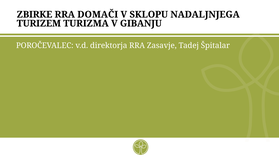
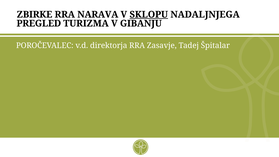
DOMAČI: DOMAČI -> NARAVA (98, 14)
SKLOPU underline: none -> present (149, 14)
TURIZEM: TURIZEM -> PREGLED (39, 23)
